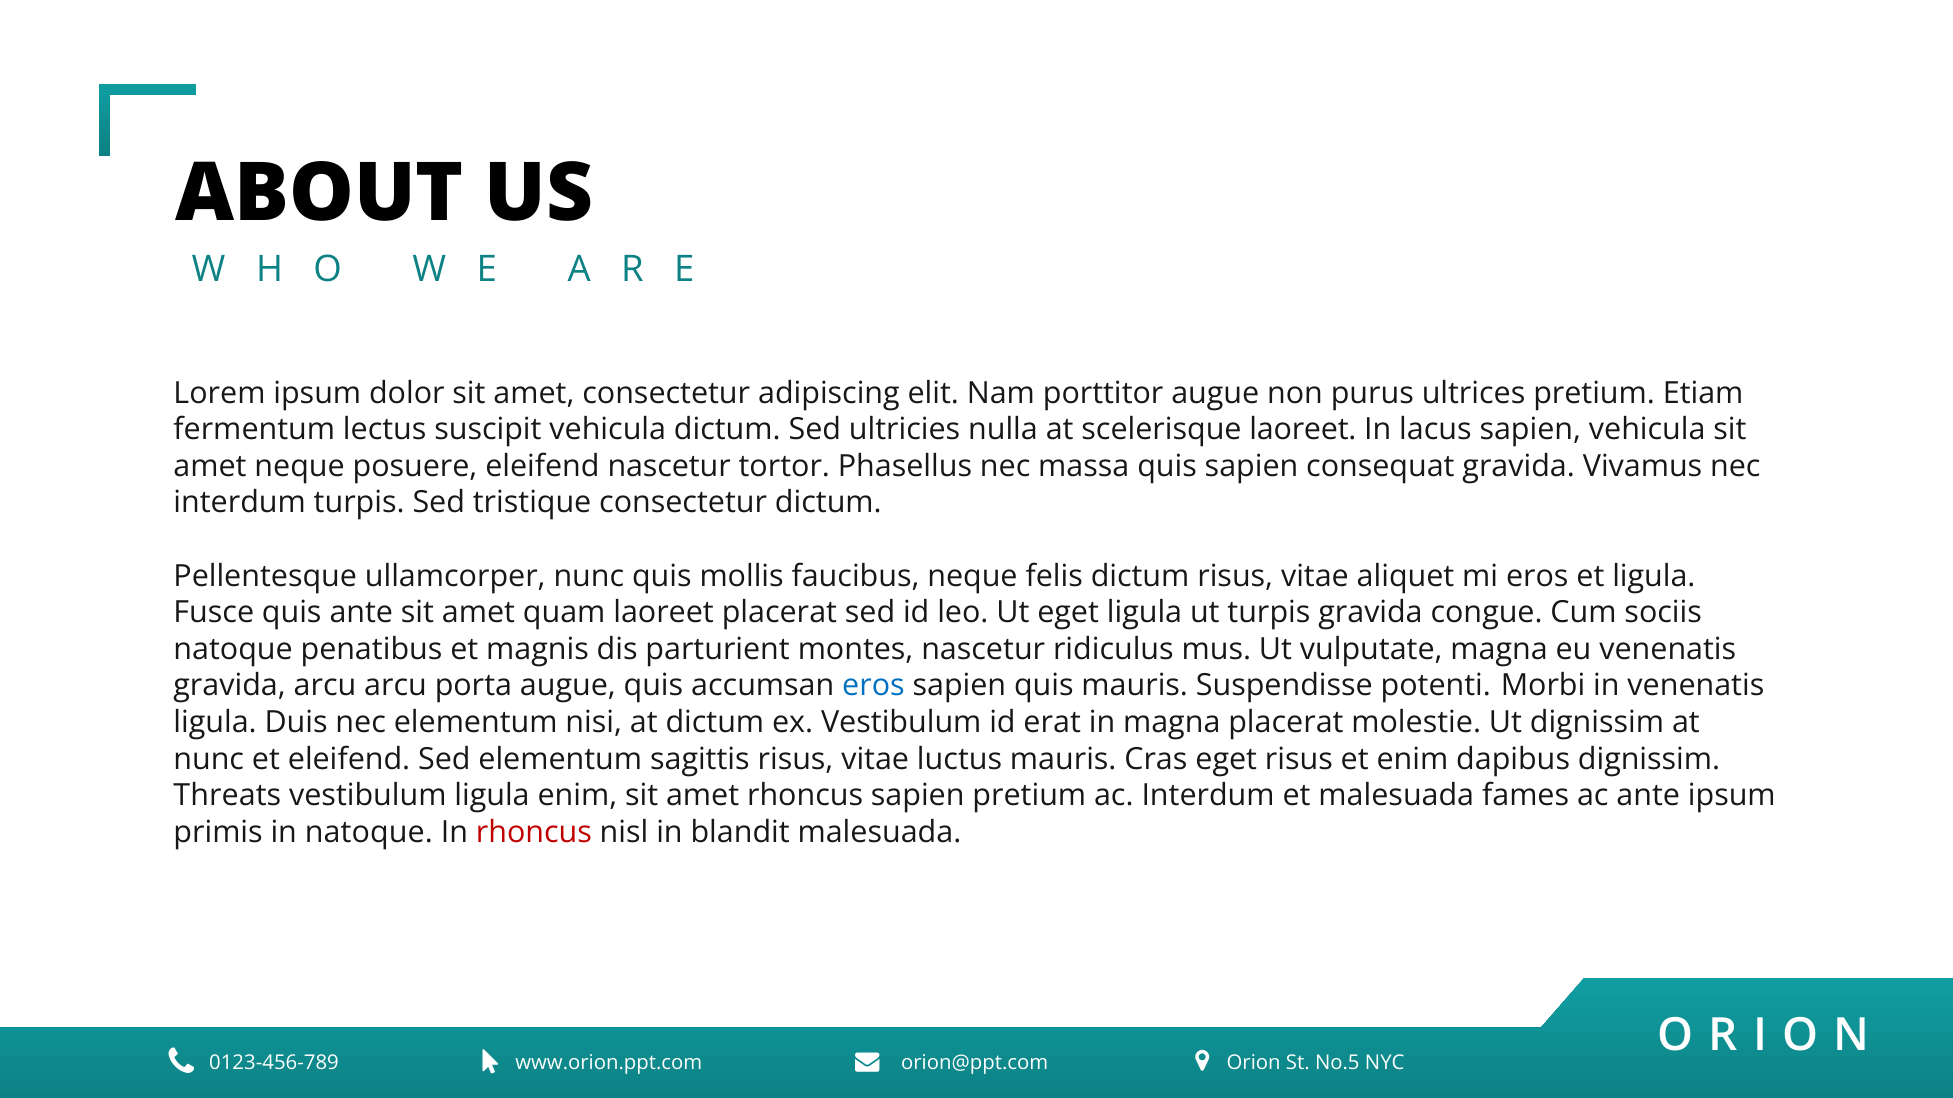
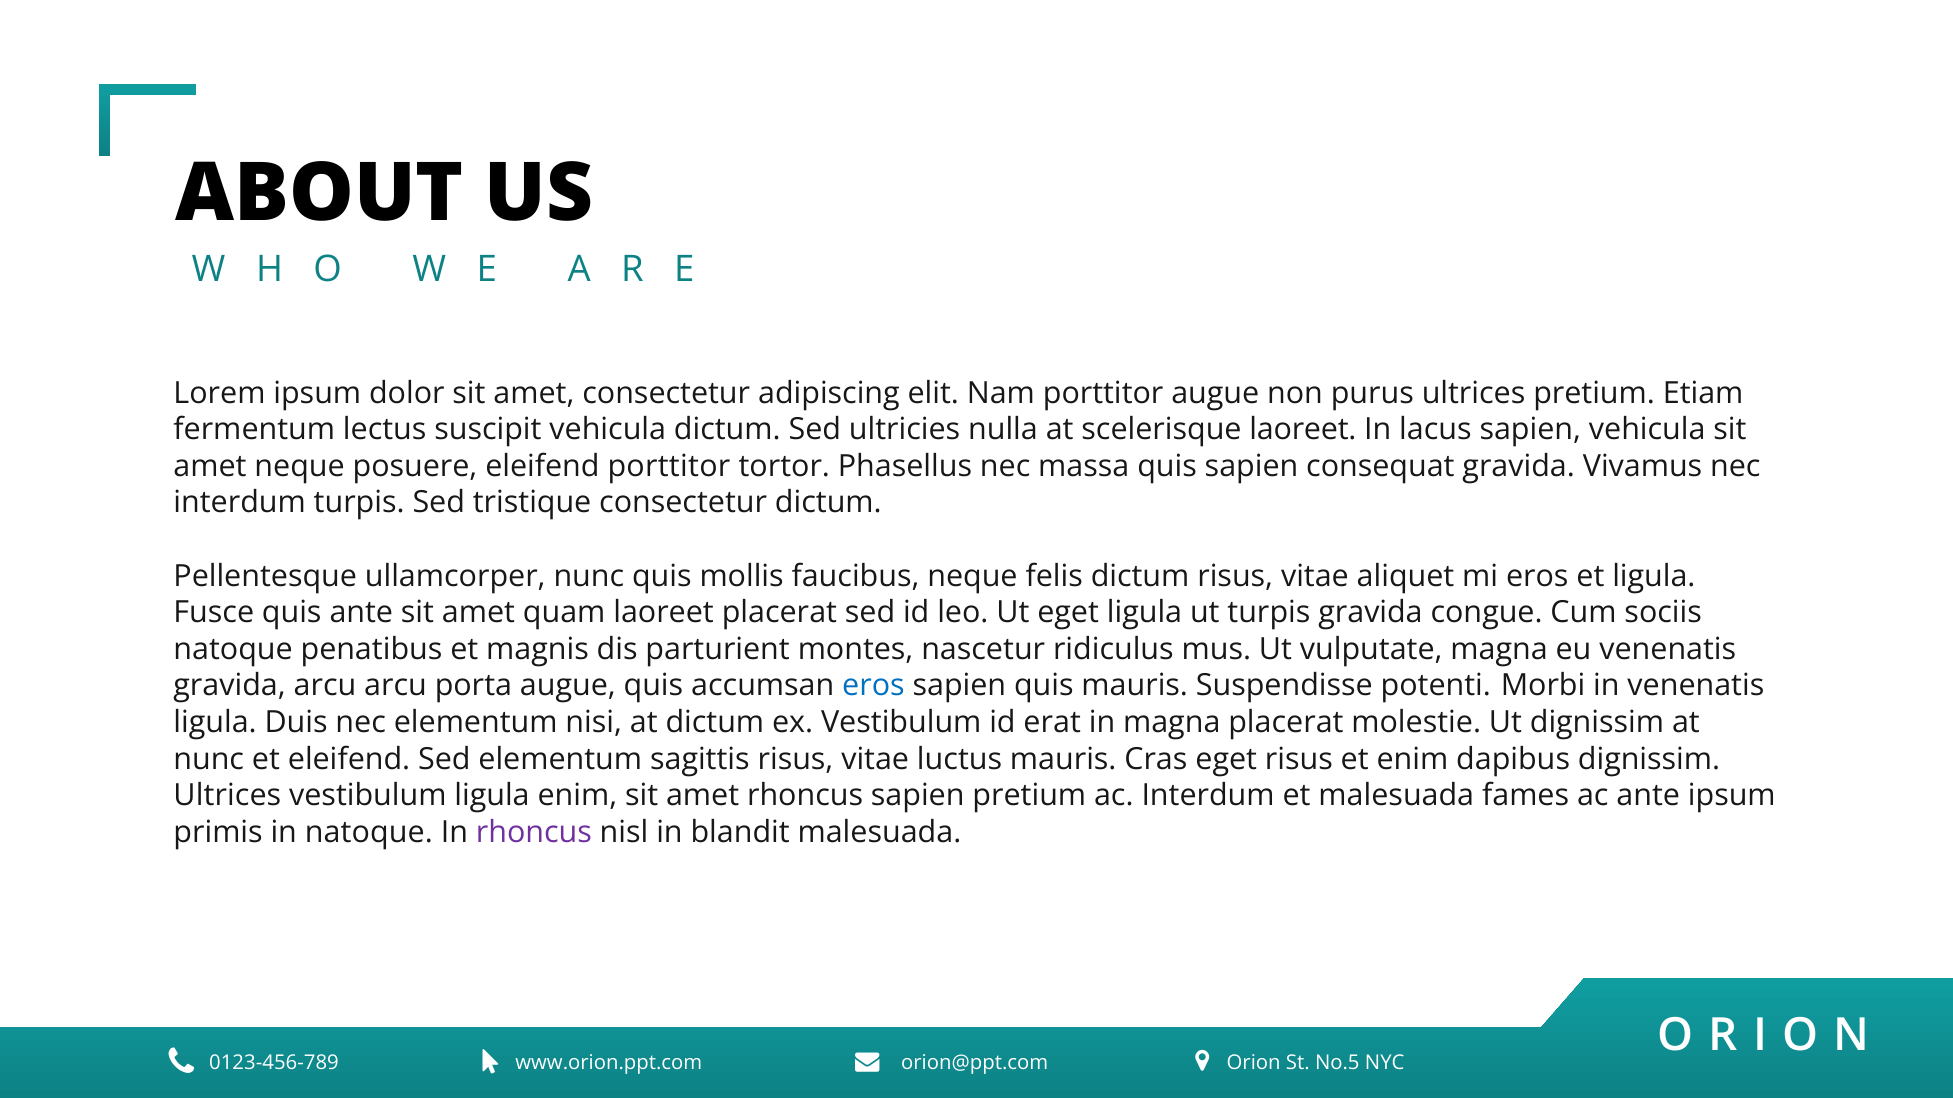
eleifend nascetur: nascetur -> porttitor (669, 466)
Threats: Threats -> Ultrices (227, 796)
rhoncus colour: red -> purple (534, 833)
